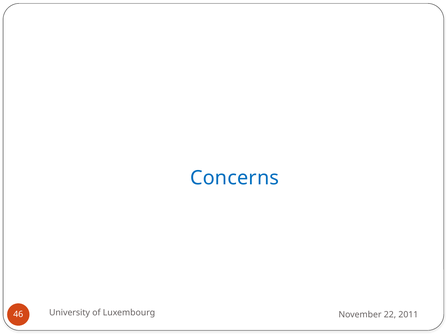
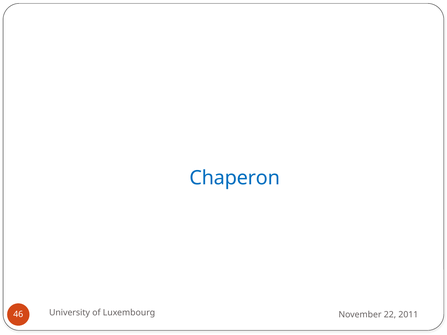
Concerns: Concerns -> Chaperon (235, 178)
